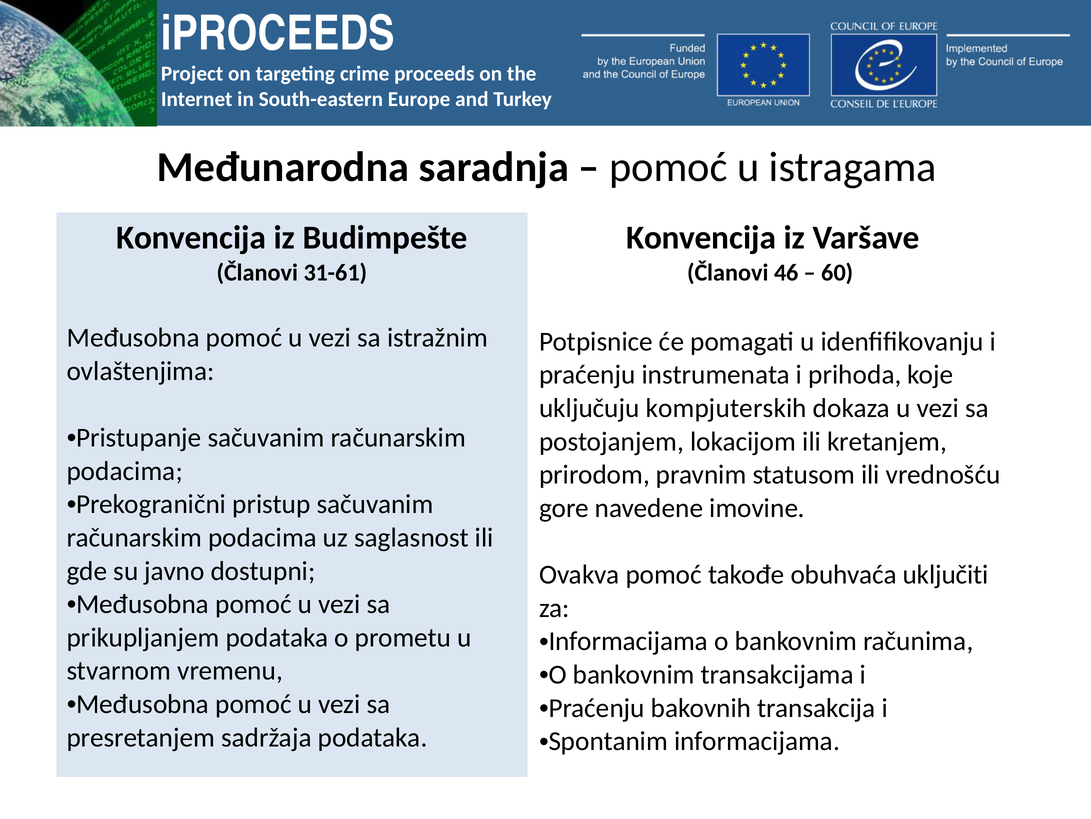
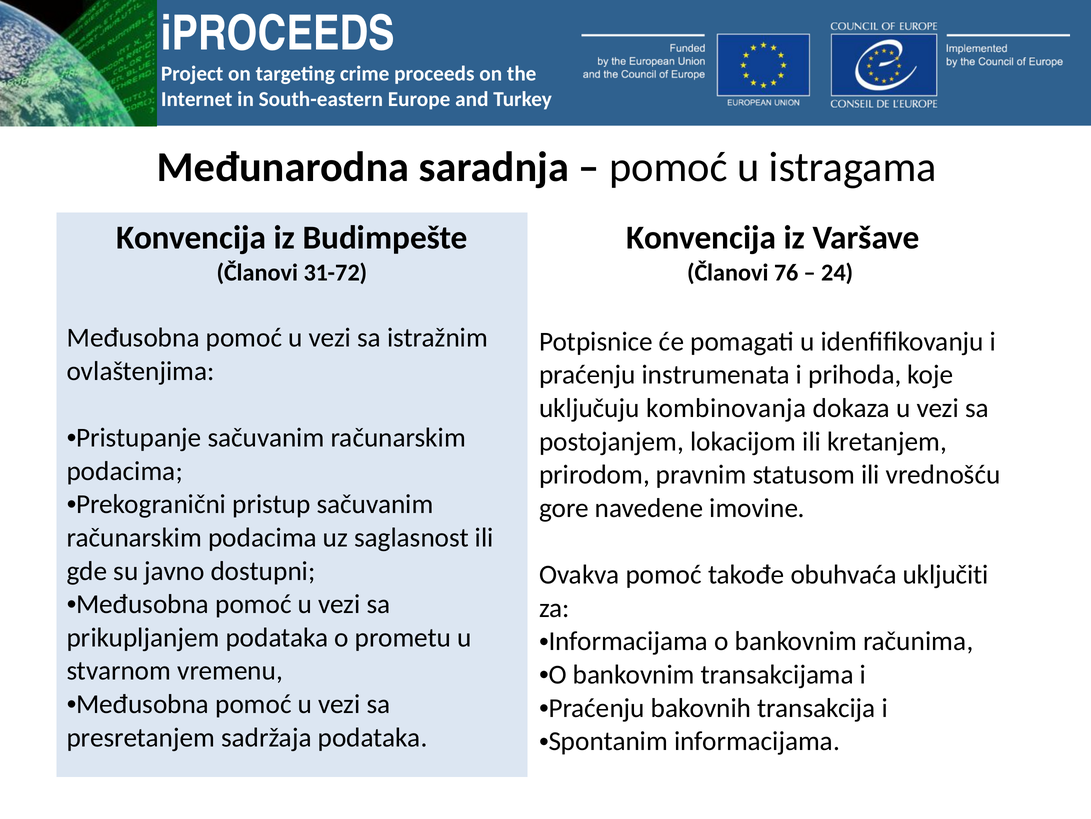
31-61: 31-61 -> 31-72 (335, 273)
46: 46 -> 76 (786, 273)
60: 60 -> 24 (837, 273)
kompjuterskih: kompjuterskih -> kombinovanja (726, 408)
